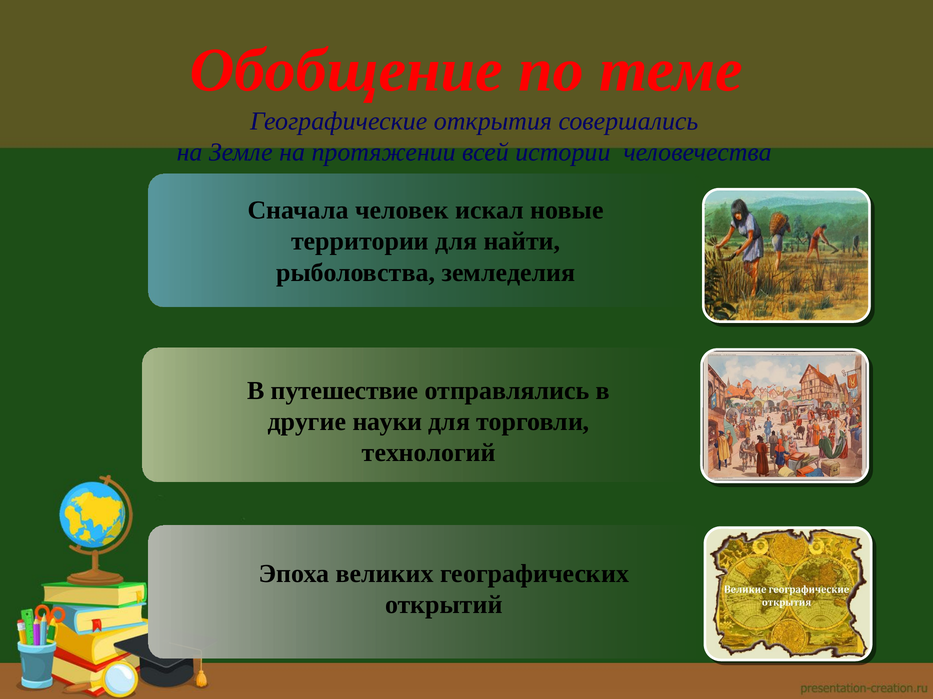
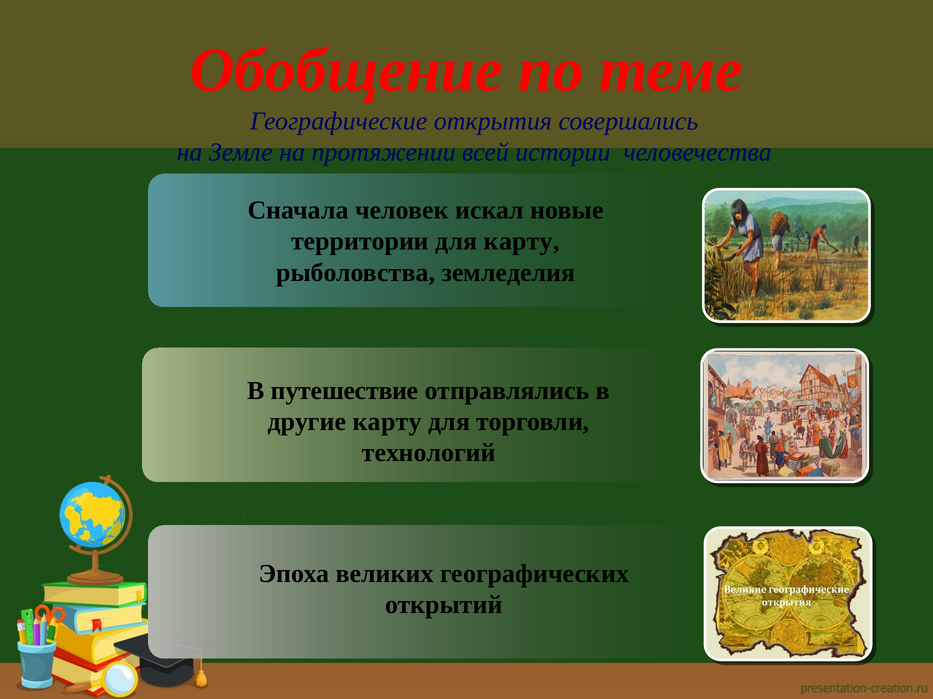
для найти: найти -> карту (522, 242)
другие науки: науки -> карту (387, 422)
